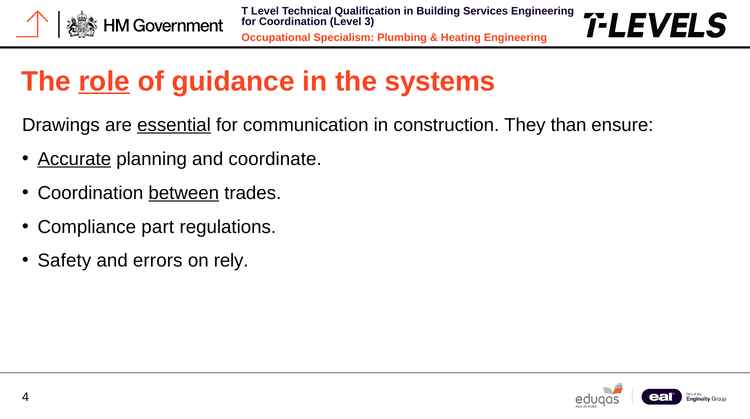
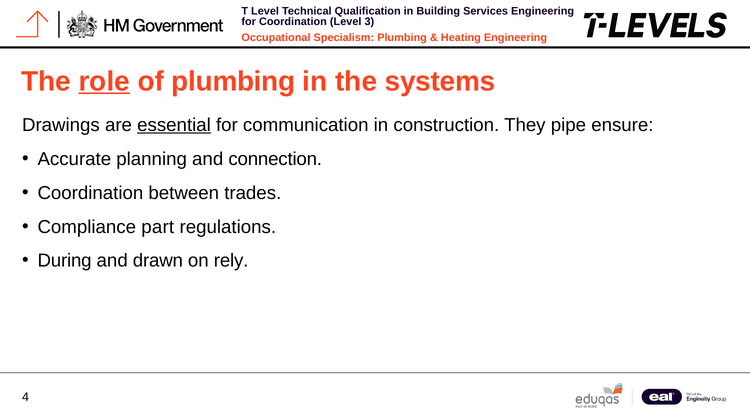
of guidance: guidance -> plumbing (233, 81)
than: than -> pipe (568, 125)
Accurate underline: present -> none (74, 159)
coordinate: coordinate -> connection (275, 159)
between underline: present -> none (184, 193)
Safety: Safety -> During (65, 261)
errors: errors -> drawn (158, 261)
